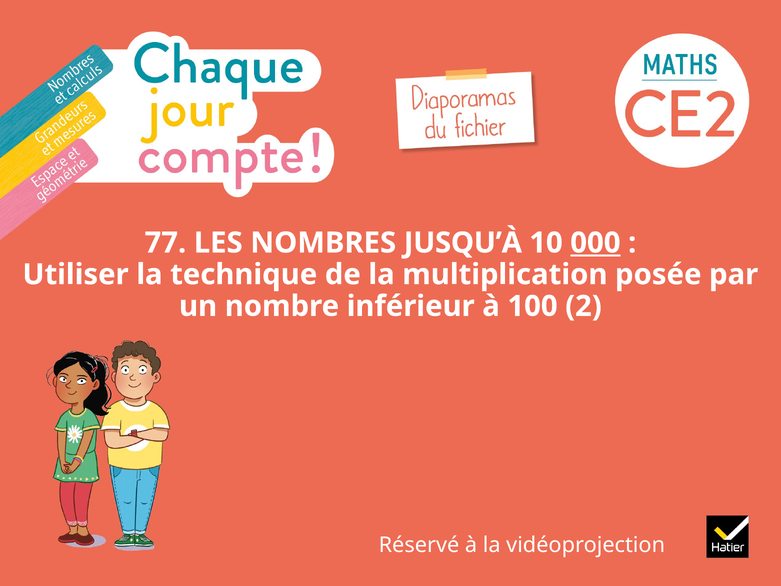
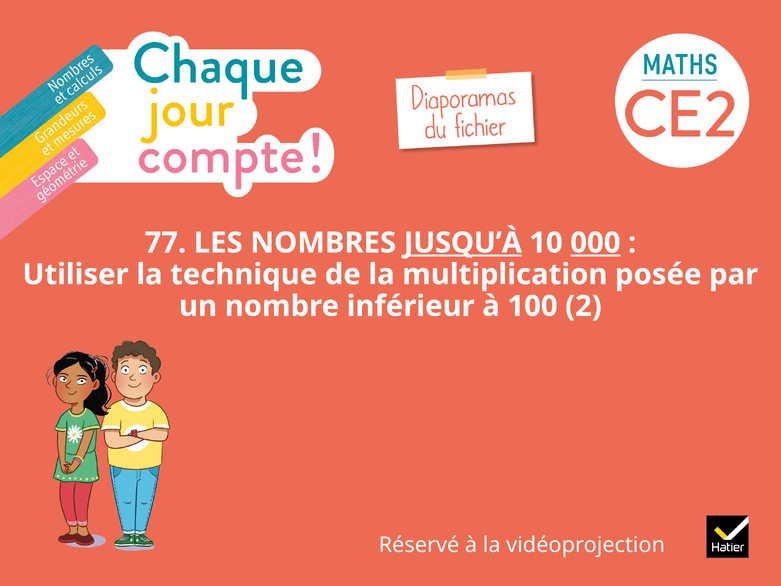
JUSQU’À underline: none -> present (463, 243)
